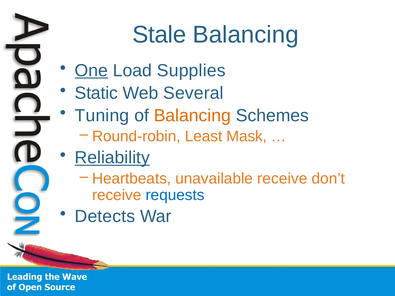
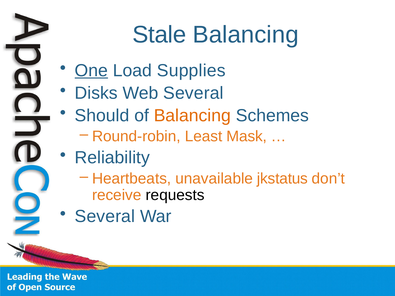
Static: Static -> Disks (96, 93)
Tuning: Tuning -> Should (102, 116)
Reliability underline: present -> none (112, 158)
unavailable receive: receive -> jkstatus (282, 179)
requests colour: blue -> black (175, 195)
Detects: Detects -> Several (105, 216)
